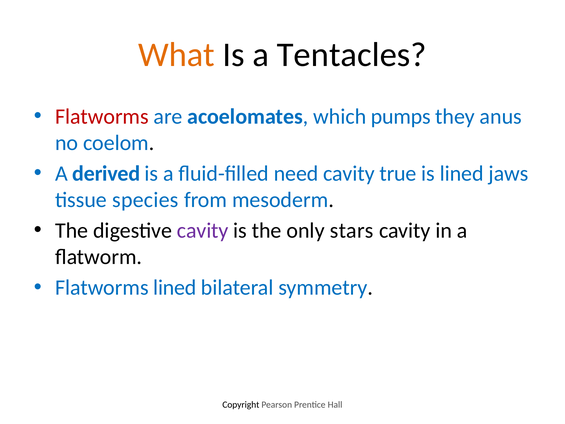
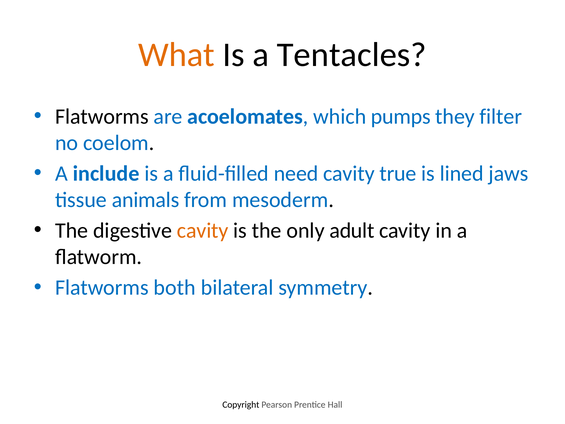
Flatworms colour: red -> black (102, 116)
anus: anus -> filter (501, 116)
derived: derived -> include (106, 173)
species: species -> animals (146, 200)
cavity colour: purple -> orange (203, 230)
stars: stars -> adult (352, 230)
Flatworms lined: lined -> both (175, 287)
